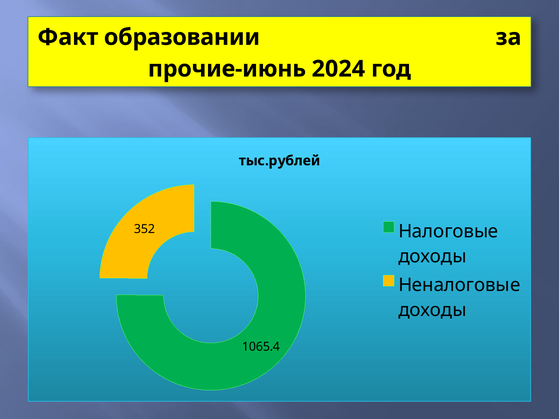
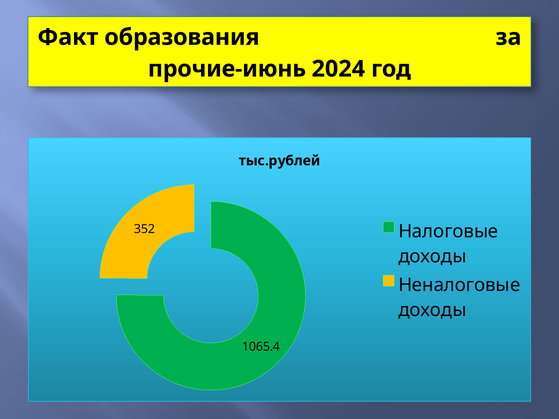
образовании: образовании -> образования (182, 37)
